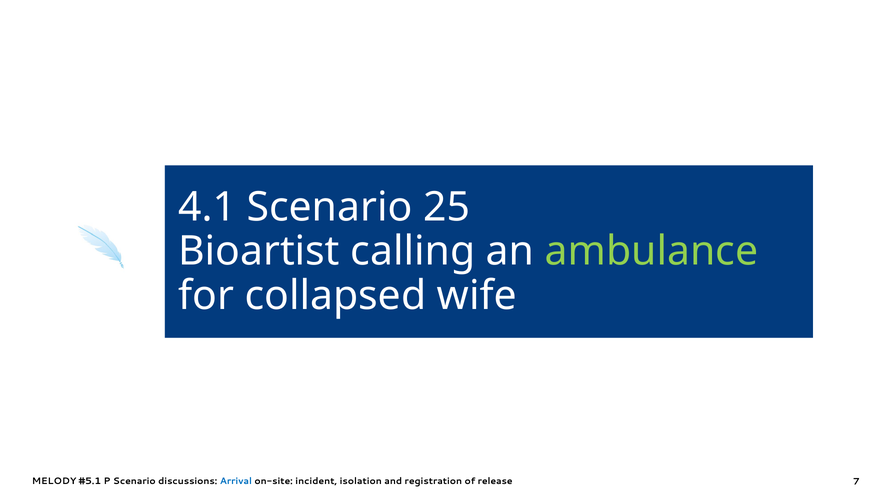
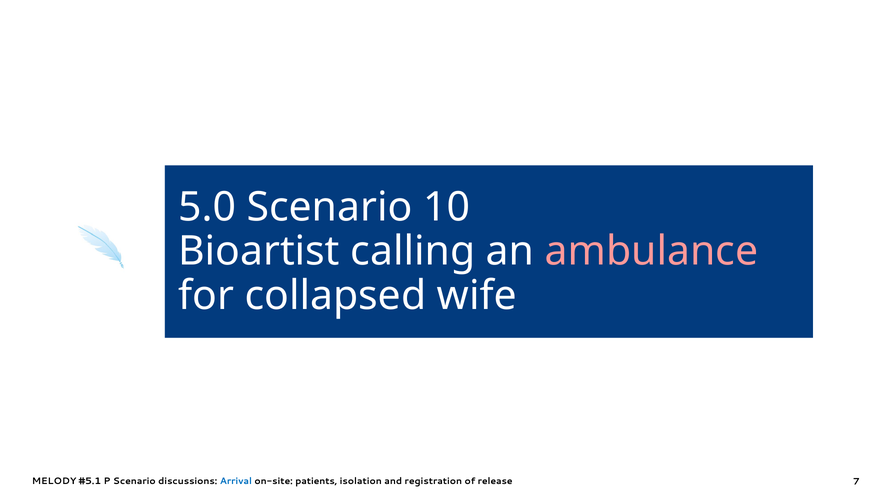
4.1: 4.1 -> 5.0 (207, 207)
25: 25 -> 10 (447, 207)
ambulance colour: light green -> pink (652, 251)
incident: incident -> patients (316, 481)
